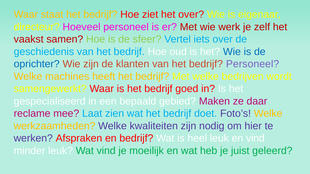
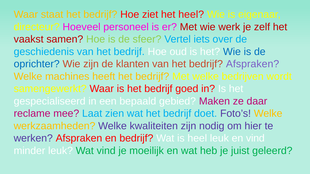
het over: over -> heel (191, 15)
bedrijf Personeel: Personeel -> Afspraken (253, 64)
